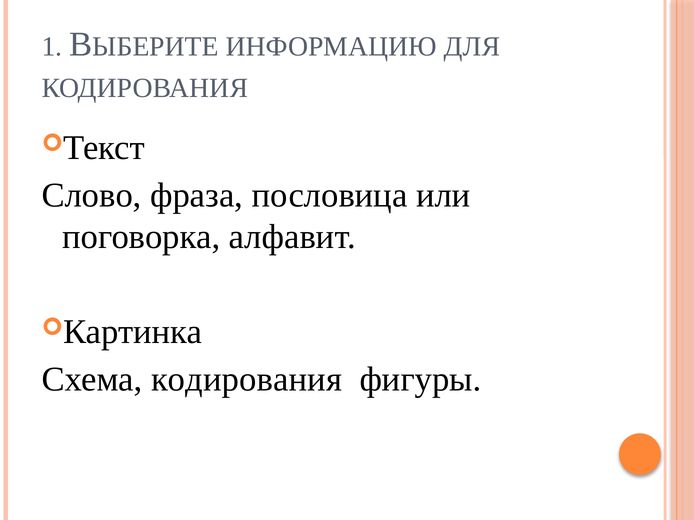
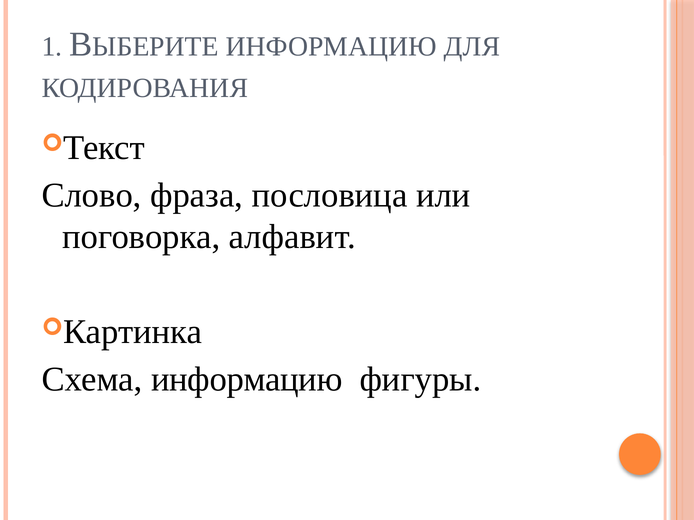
Схема кодирования: кодирования -> информацию (247, 380)
